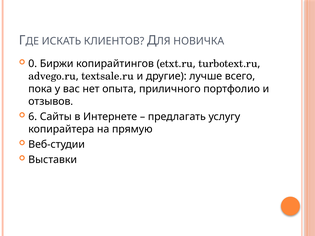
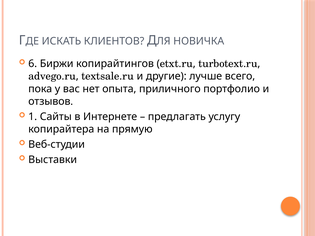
0: 0 -> 6 (33, 64)
6: 6 -> 1 (33, 117)
